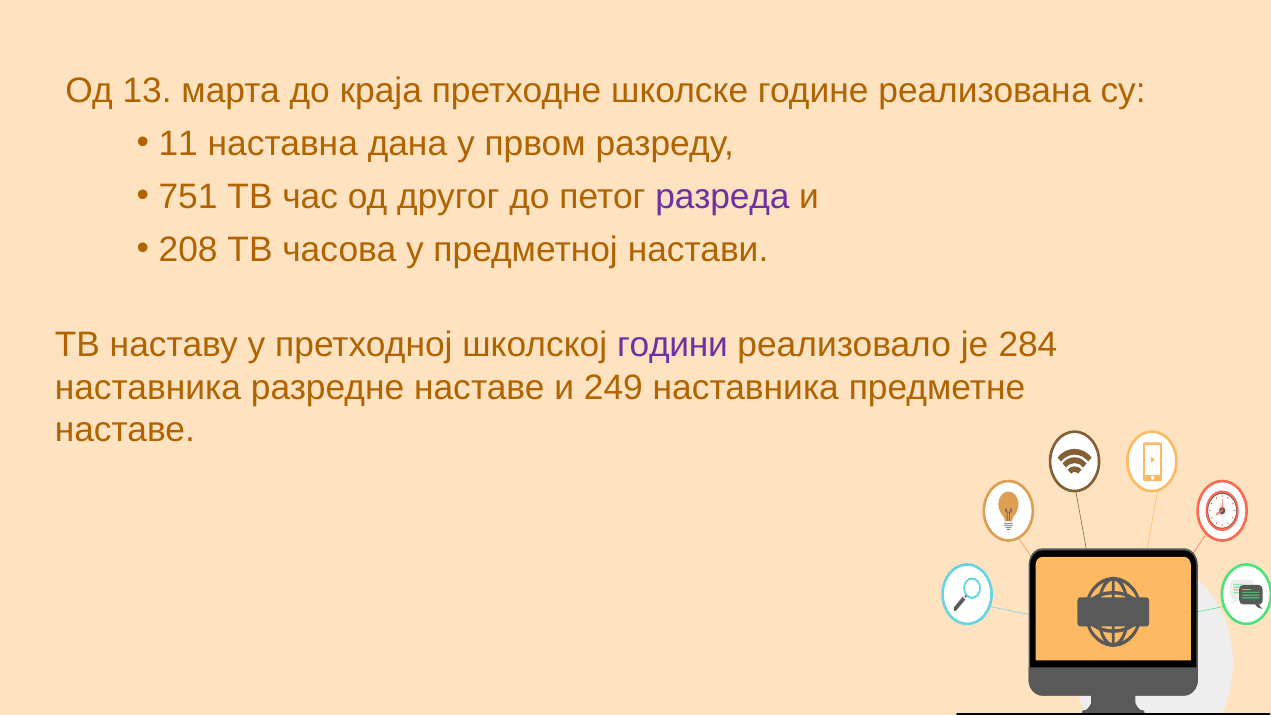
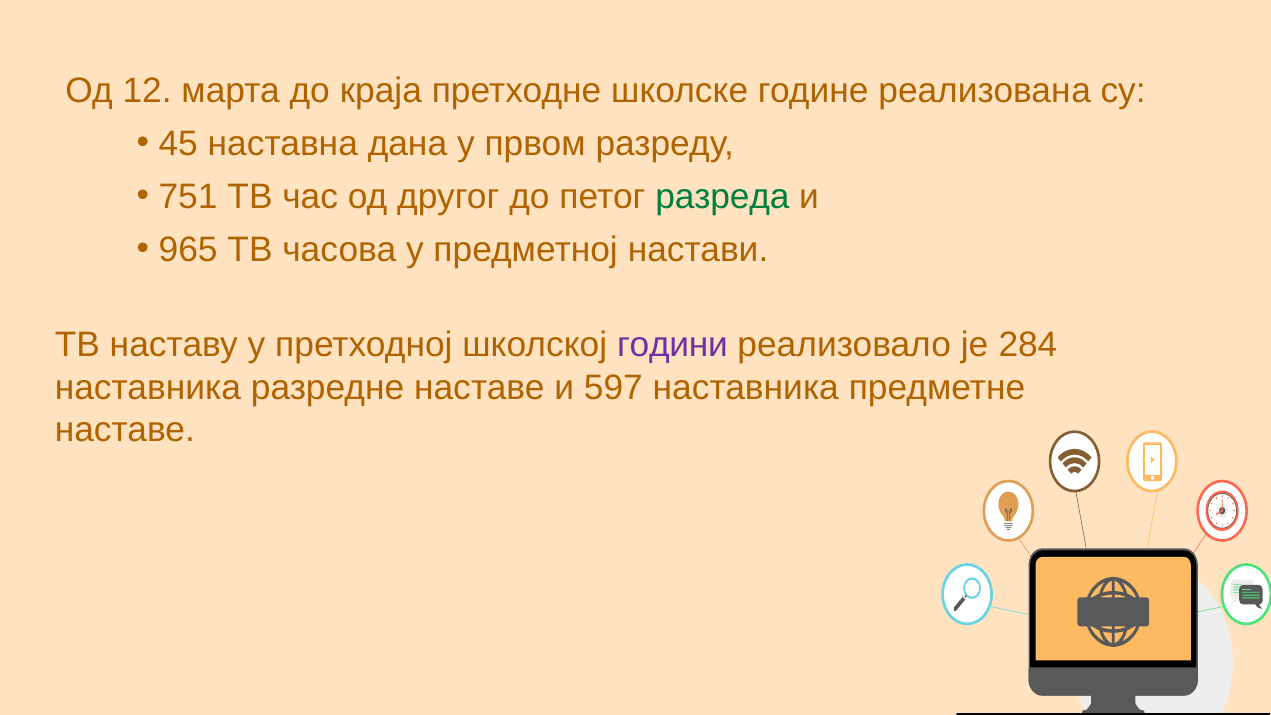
13: 13 -> 12 (147, 91)
11: 11 -> 45 (178, 144)
разреда colour: purple -> green (722, 197)
208: 208 -> 965 (188, 250)
249: 249 -> 597 (613, 387)
